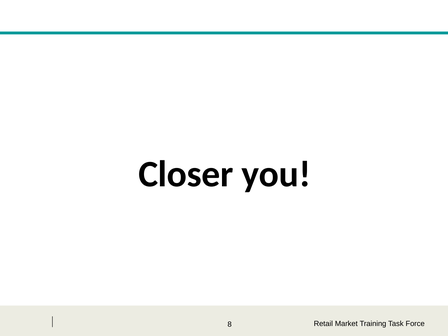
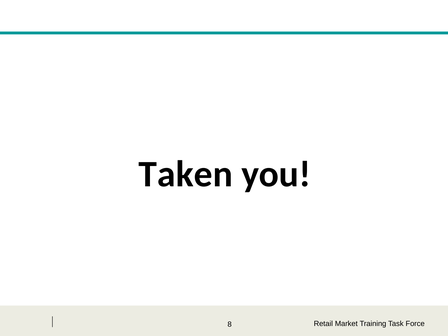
Closer: Closer -> Taken (186, 174)
